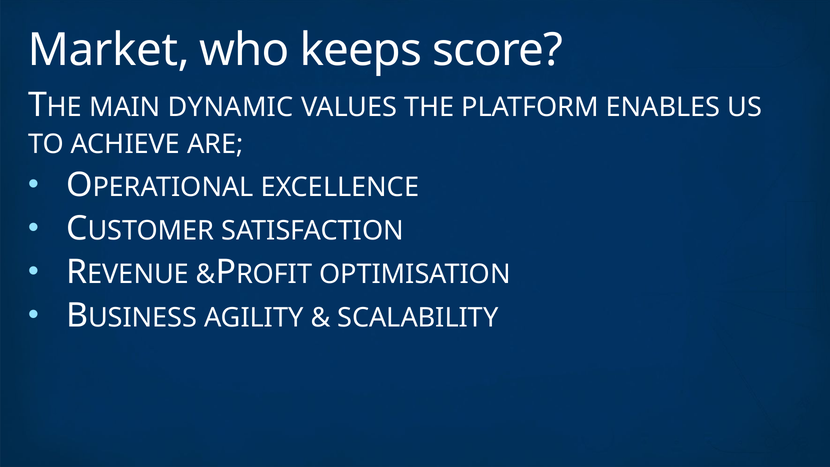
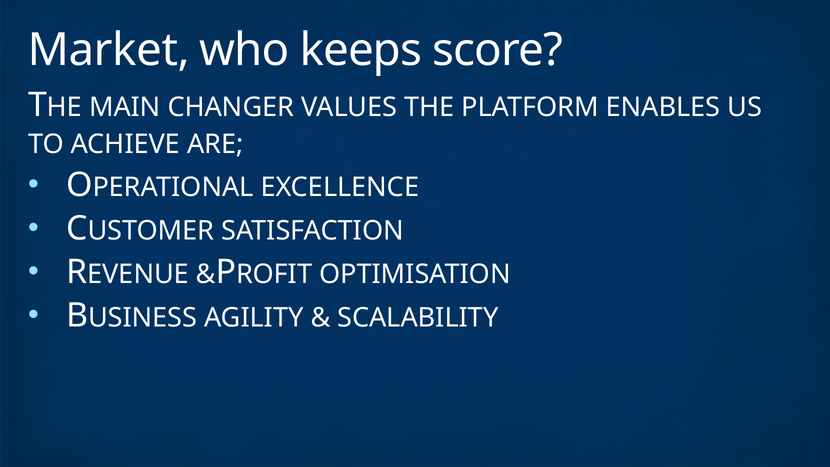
DYNAMIC: DYNAMIC -> CHANGER (231, 107)
